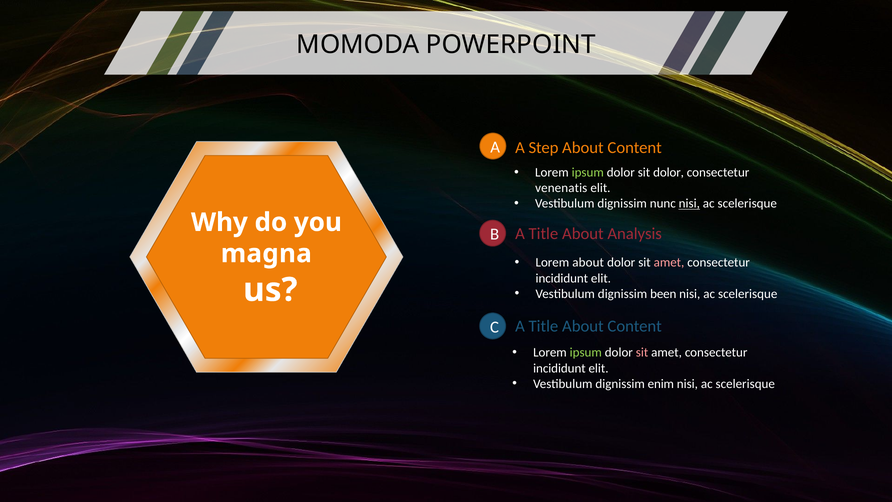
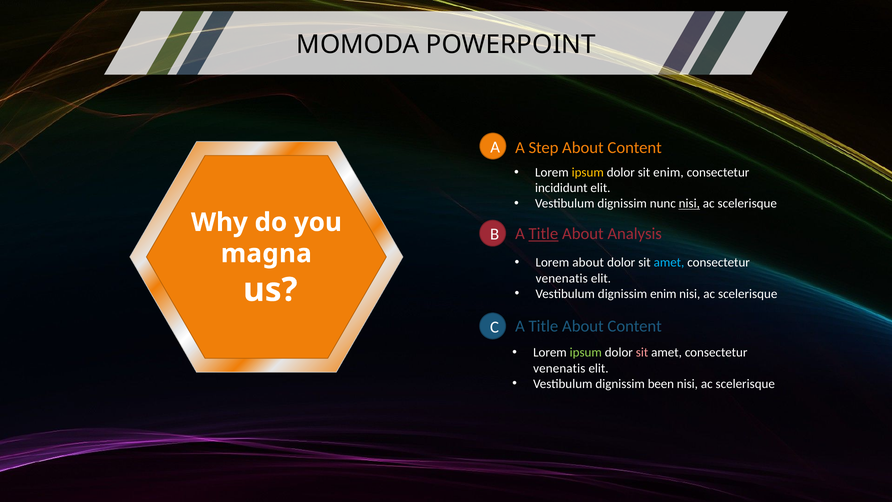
ipsum colour: light green -> yellow (588, 172)
sit dolor: dolor -> enim (668, 172)
venenatis: venenatis -> incididunt (561, 188)
Title underline: none -> present (543, 233)
amet colour: pink -> light blue (669, 262)
incididunt: incididunt -> venenatis (562, 278)
dignissim been: been -> enim (663, 294)
incididunt: incididunt -> venenatis (559, 368)
enim: enim -> been (661, 384)
